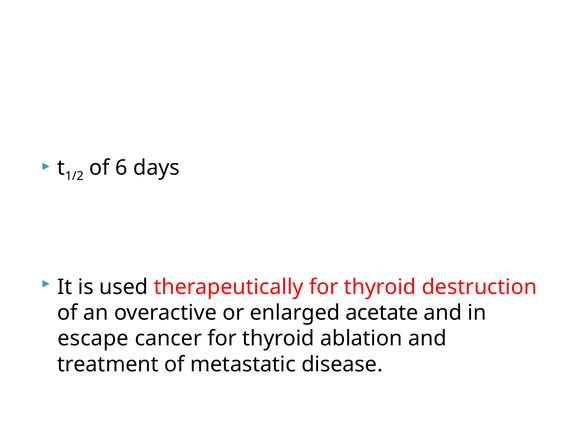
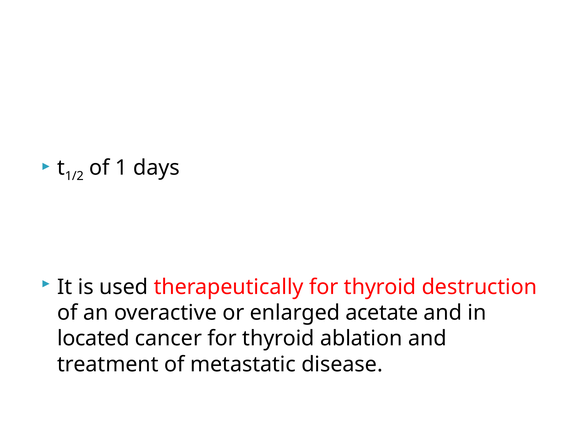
6: 6 -> 1 (121, 168)
escape: escape -> located (93, 339)
